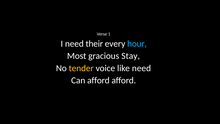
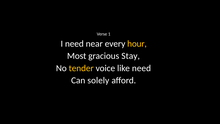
their: their -> near (94, 44)
hour colour: light blue -> yellow (137, 44)
Can afford: afford -> solely (98, 80)
